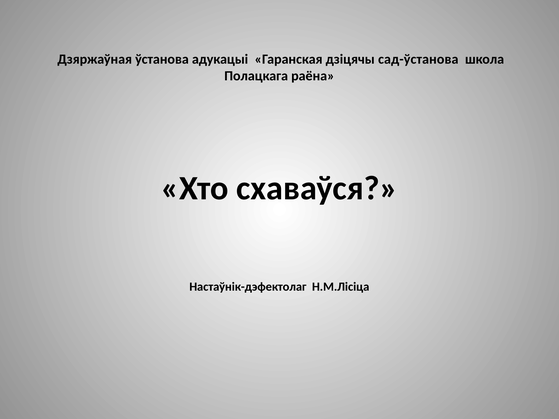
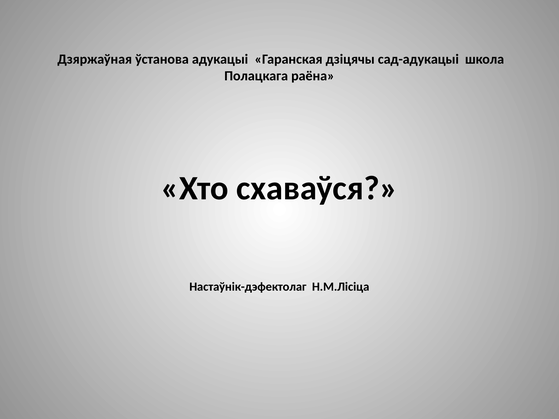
сад-ўстанова: сад-ўстанова -> сад-адукацыі (418, 59)
